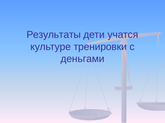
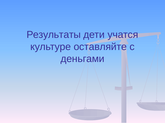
тренировки: тренировки -> оставляйте (100, 47)
